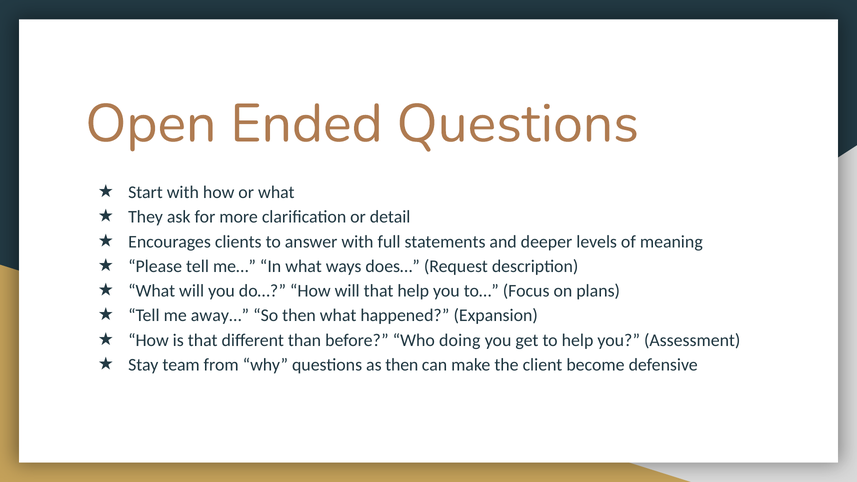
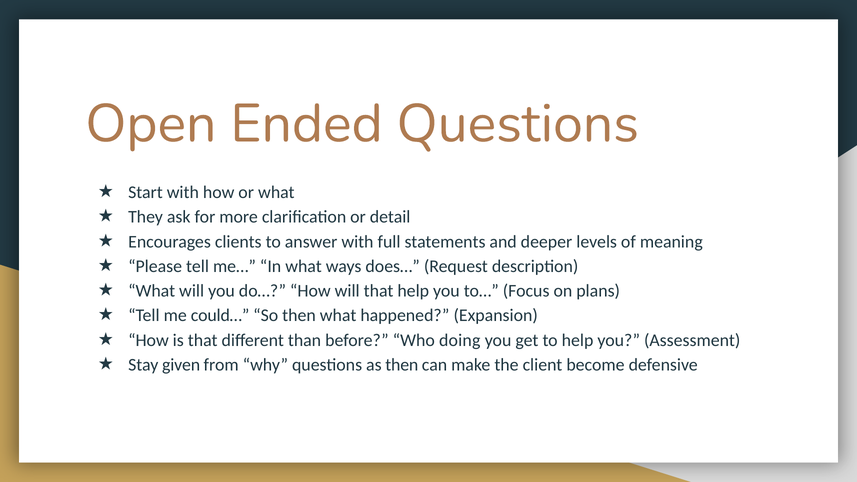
away…: away… -> could… (220, 316)
team: team -> given (181, 365)
